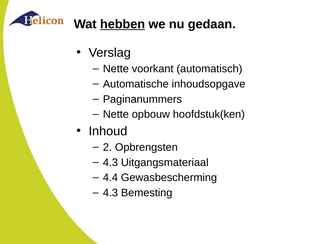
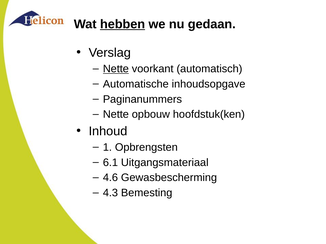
Nette underline: none -> present (116, 69)
2: 2 -> 1 (107, 148)
4.3: 4.3 -> 6.1 (110, 163)
4.4: 4.4 -> 4.6 (110, 178)
